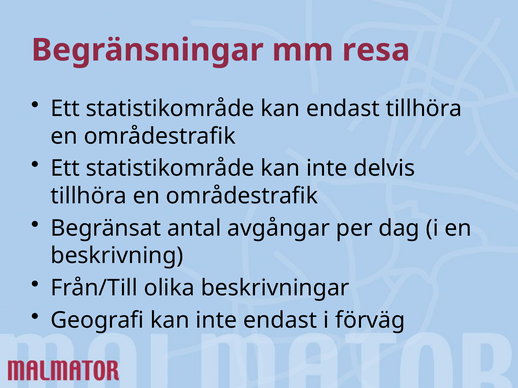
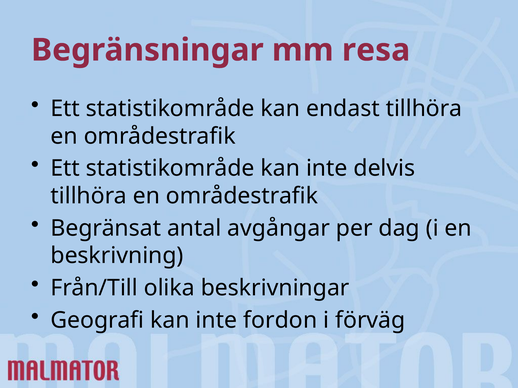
inte endast: endast -> fordon (280, 321)
